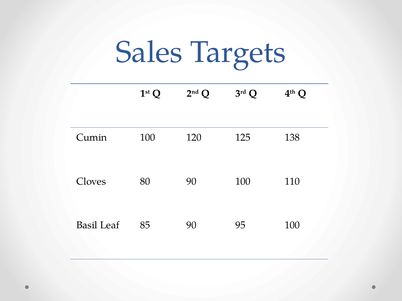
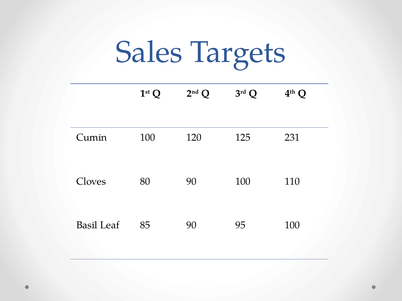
138: 138 -> 231 (292, 138)
